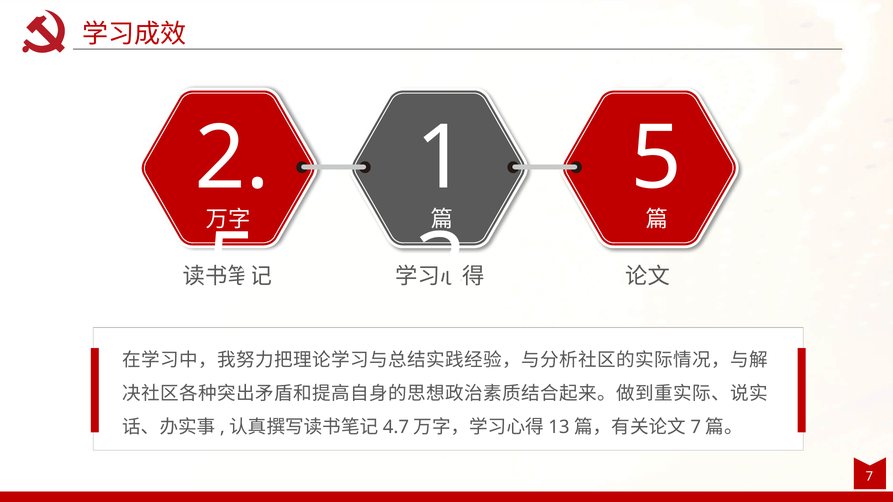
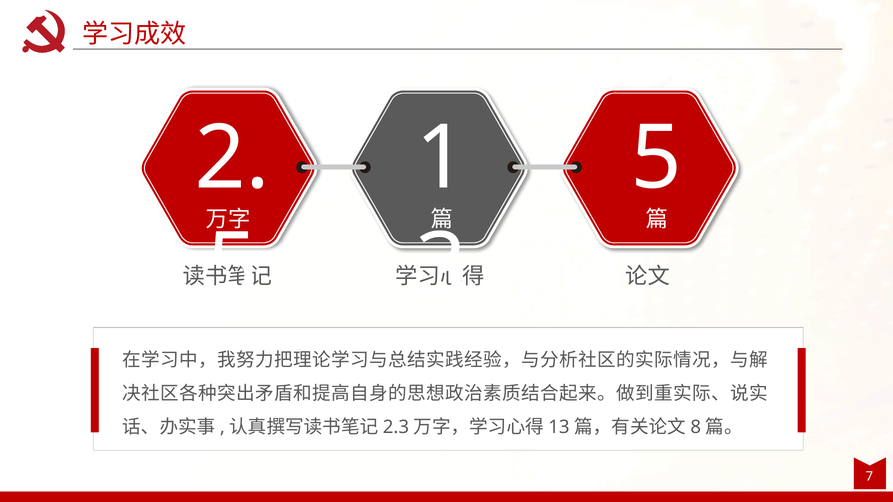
4.7: 4.7 -> 2.3 (396, 427)
7: 7 -> 8 (696, 427)
